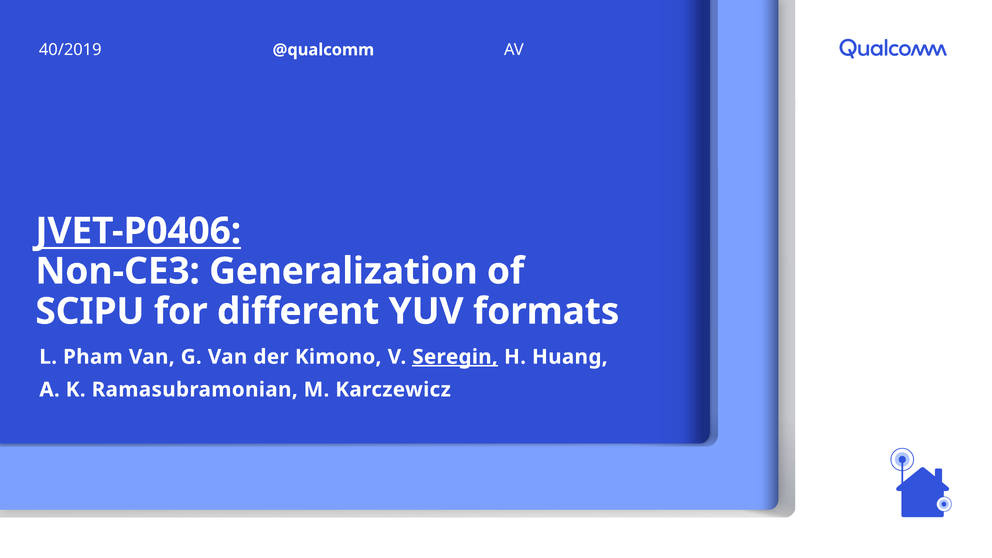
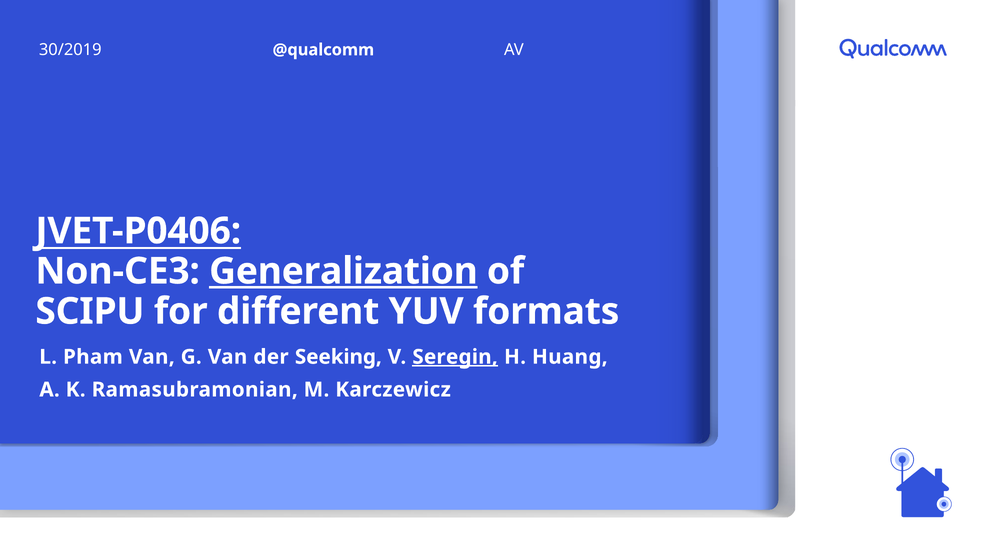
40/2019: 40/2019 -> 30/2019 (70, 50)
Generalization underline: none -> present (343, 271)
Kimono: Kimono -> Seeking (338, 357)
